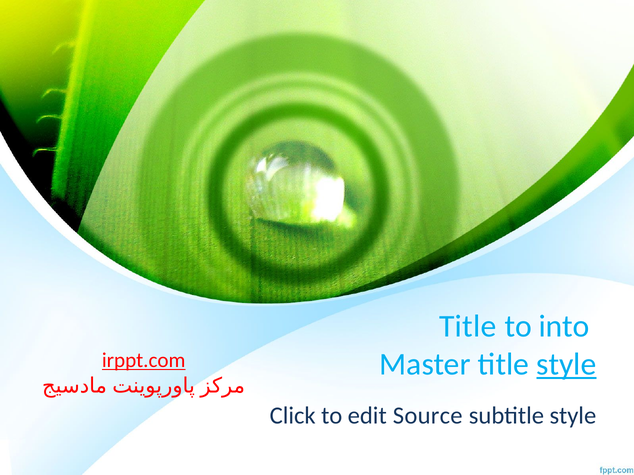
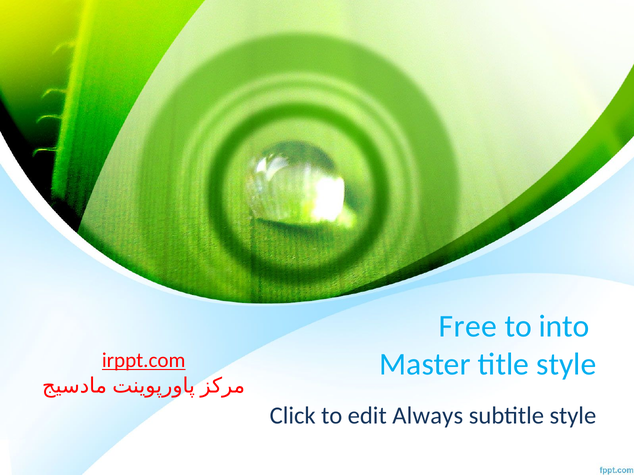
Title: Title -> Free (468, 327)
style underline: present -> none (566, 365)
Source: Source -> Always (428, 416)
